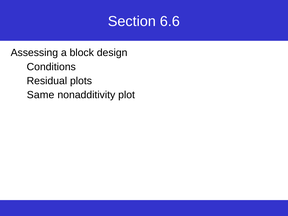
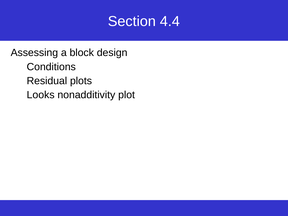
6.6: 6.6 -> 4.4 (170, 21)
Same: Same -> Looks (41, 95)
